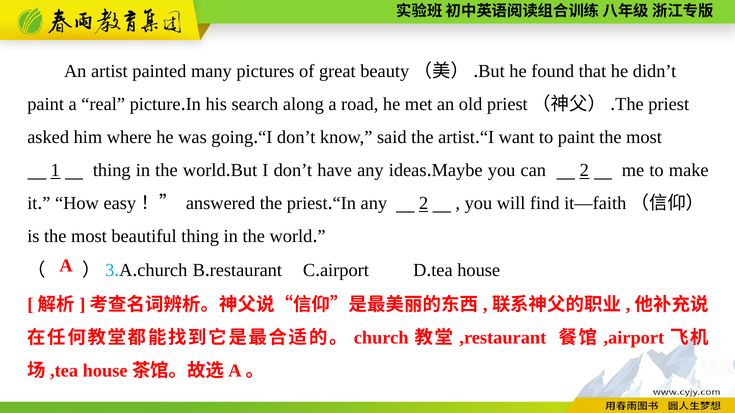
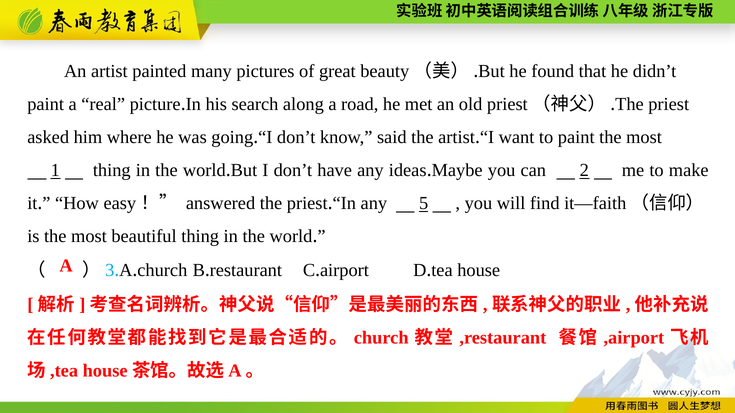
any 2: 2 -> 5 (424, 203)
